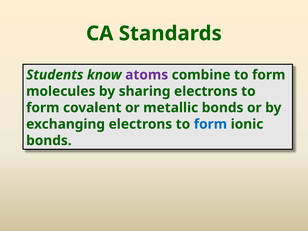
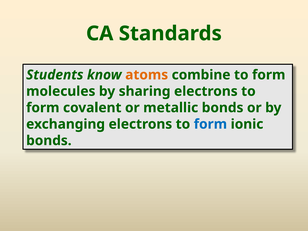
atoms colour: purple -> orange (147, 75)
